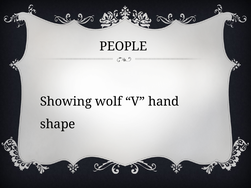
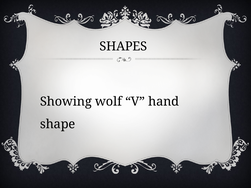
PEOPLE: PEOPLE -> SHAPES (123, 46)
